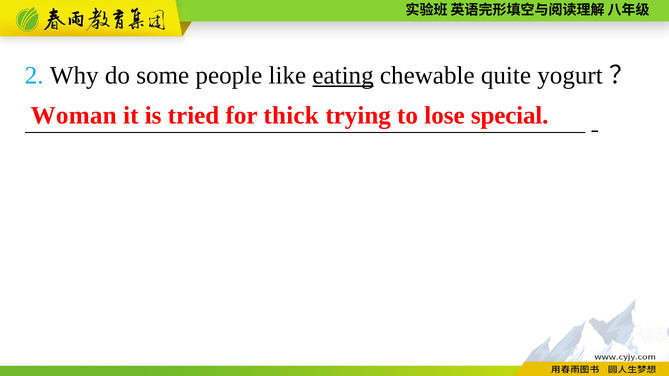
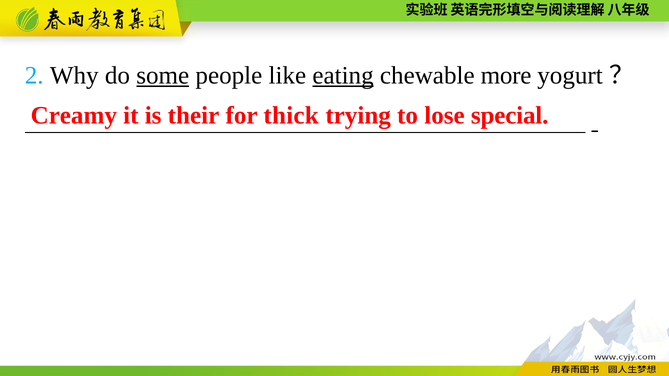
some underline: none -> present (163, 75)
quite: quite -> more (506, 75)
Woman: Woman -> Creamy (74, 116)
tried: tried -> their (194, 116)
